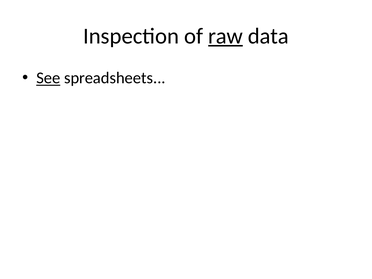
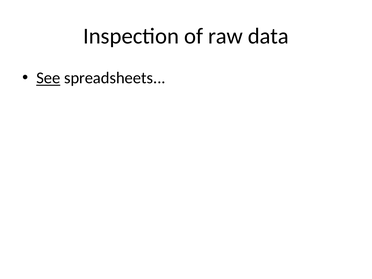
raw underline: present -> none (226, 36)
